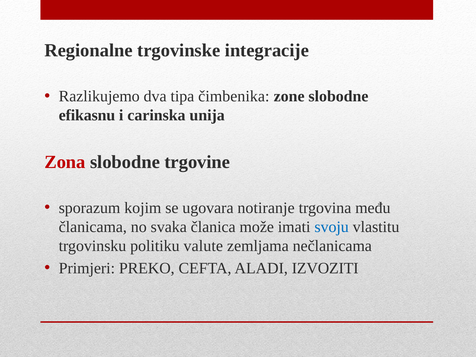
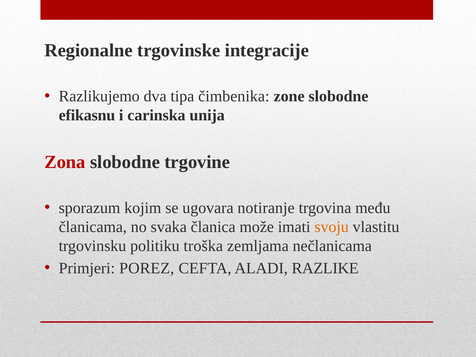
svoju colour: blue -> orange (332, 227)
valute: valute -> troška (203, 246)
PREKO: PREKO -> POREZ (147, 268)
IZVOZITI: IZVOZITI -> RAZLIKE (325, 268)
